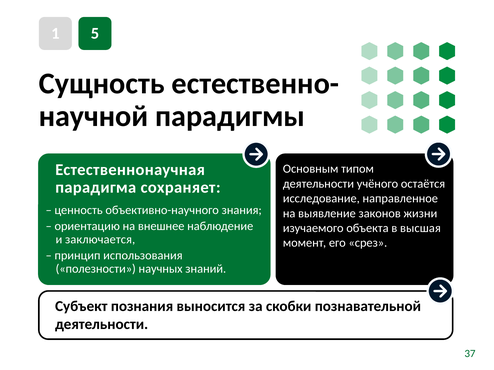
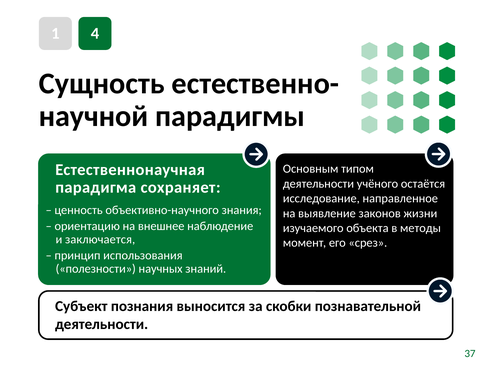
5: 5 -> 4 (95, 33)
высшая: высшая -> методы (420, 228)
